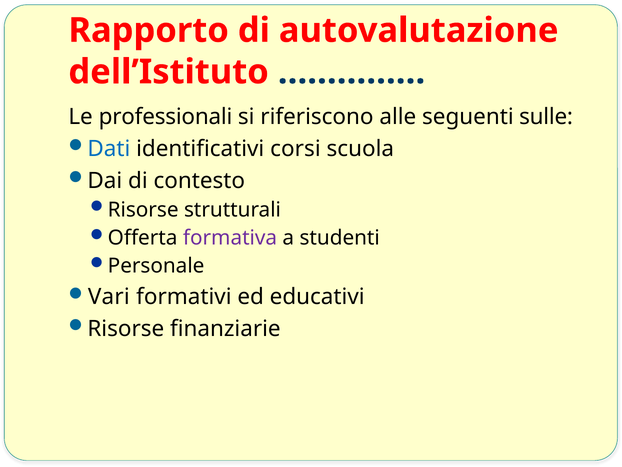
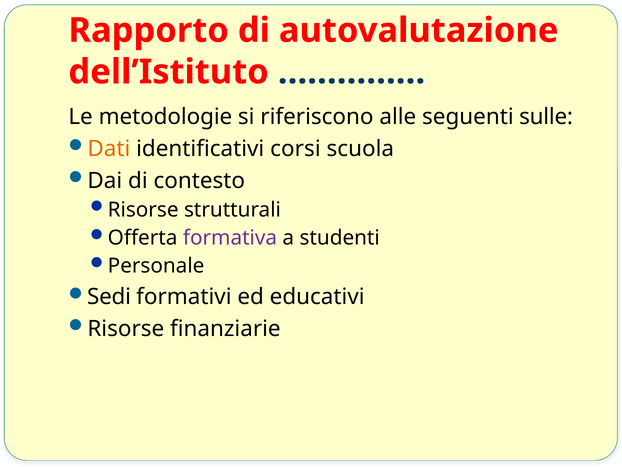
professionali: professionali -> metodologie (165, 117)
Dati colour: blue -> orange (109, 149)
Vari: Vari -> Sedi (109, 297)
